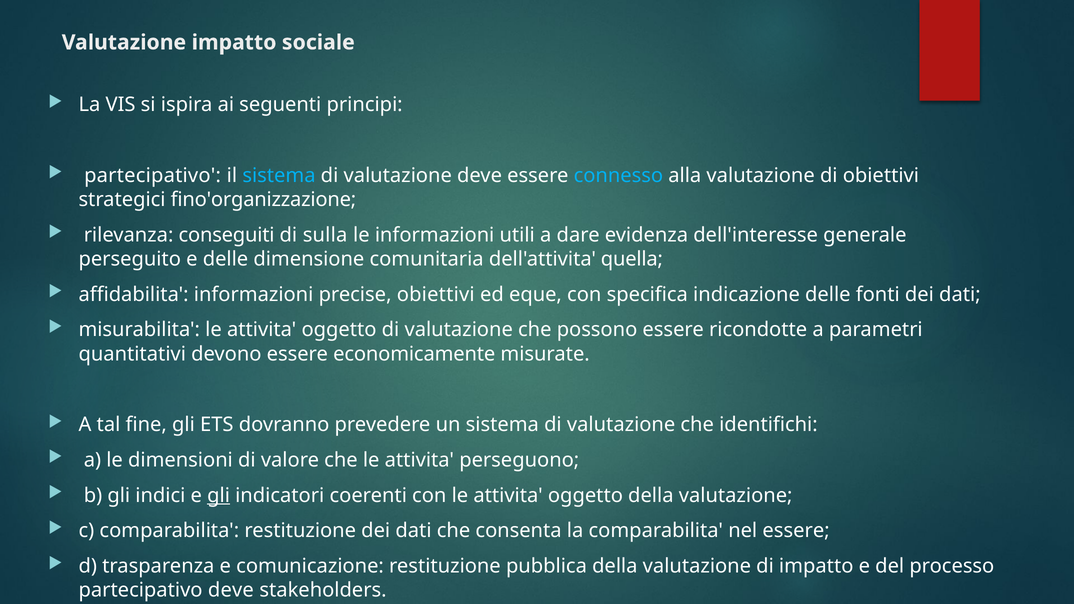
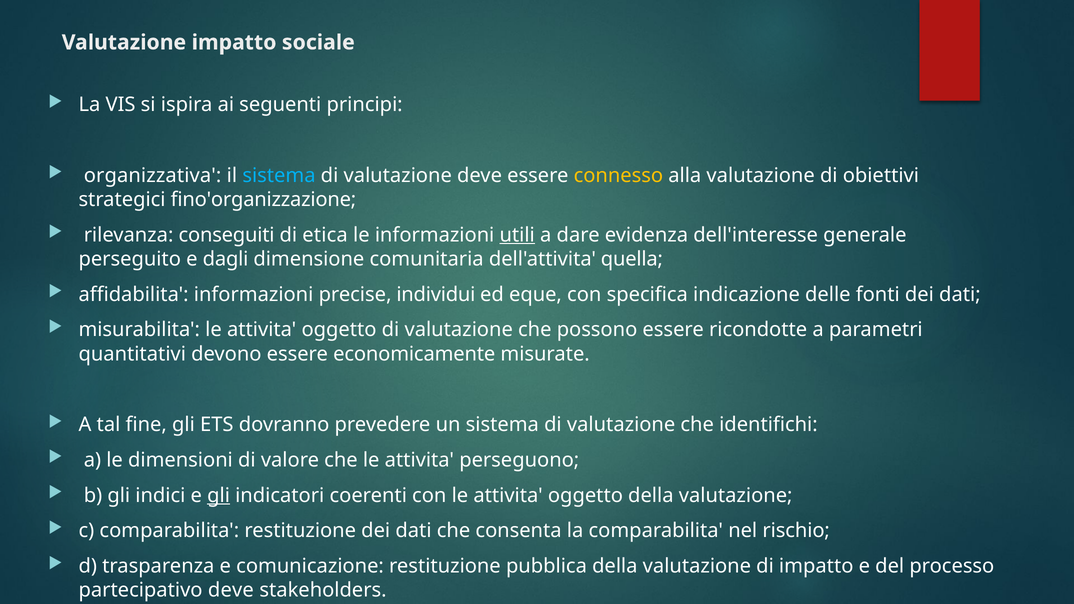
partecipativo: partecipativo -> organizzativa (153, 176)
connesso colour: light blue -> yellow (618, 176)
sulla: sulla -> etica (325, 235)
utili underline: none -> present (517, 235)
e delle: delle -> dagli (226, 259)
precise obiettivi: obiettivi -> individui (436, 295)
nel essere: essere -> rischio (796, 531)
